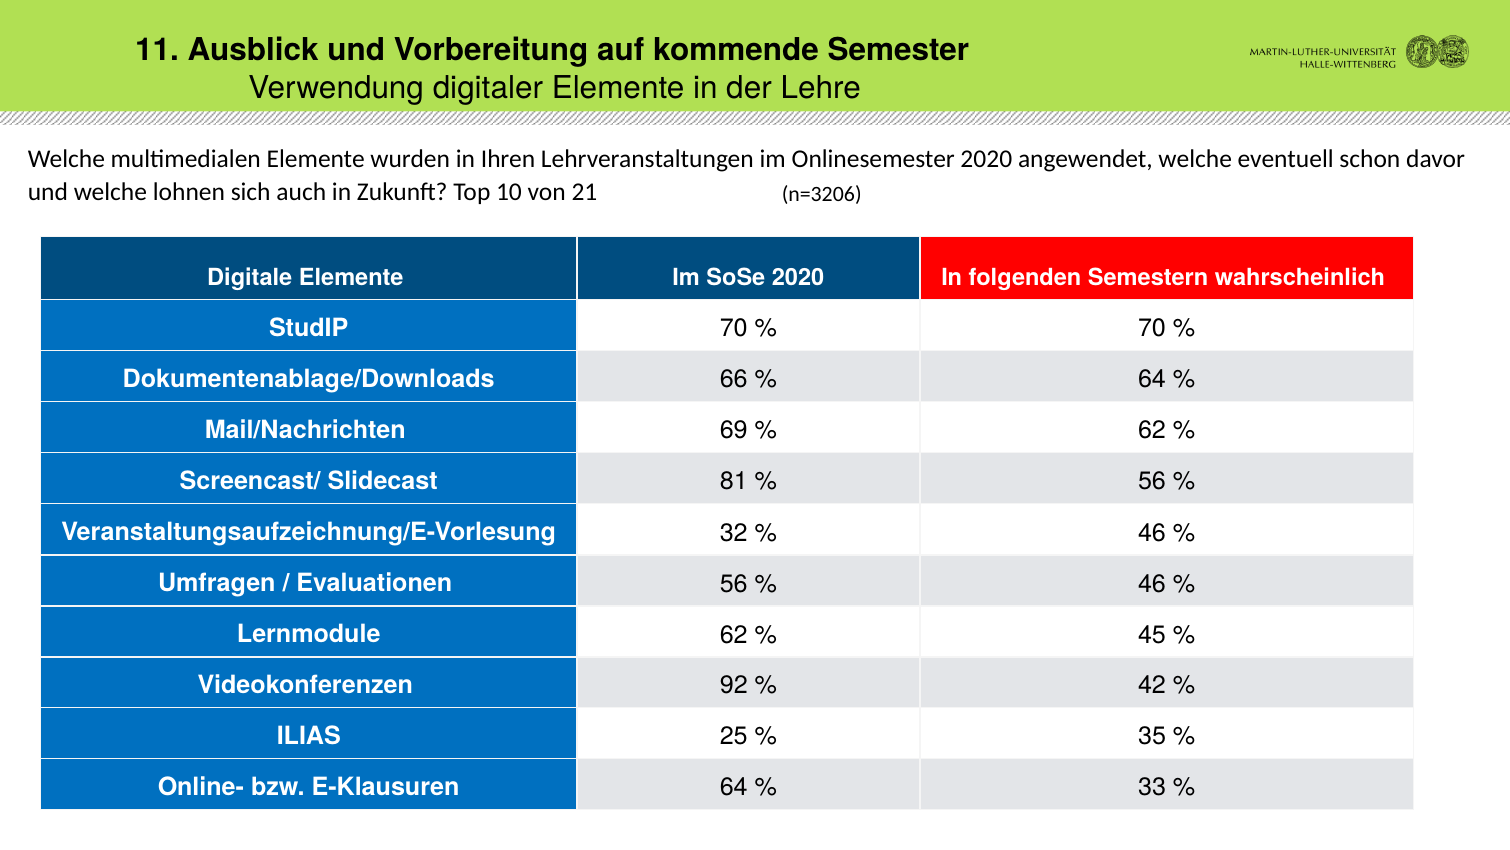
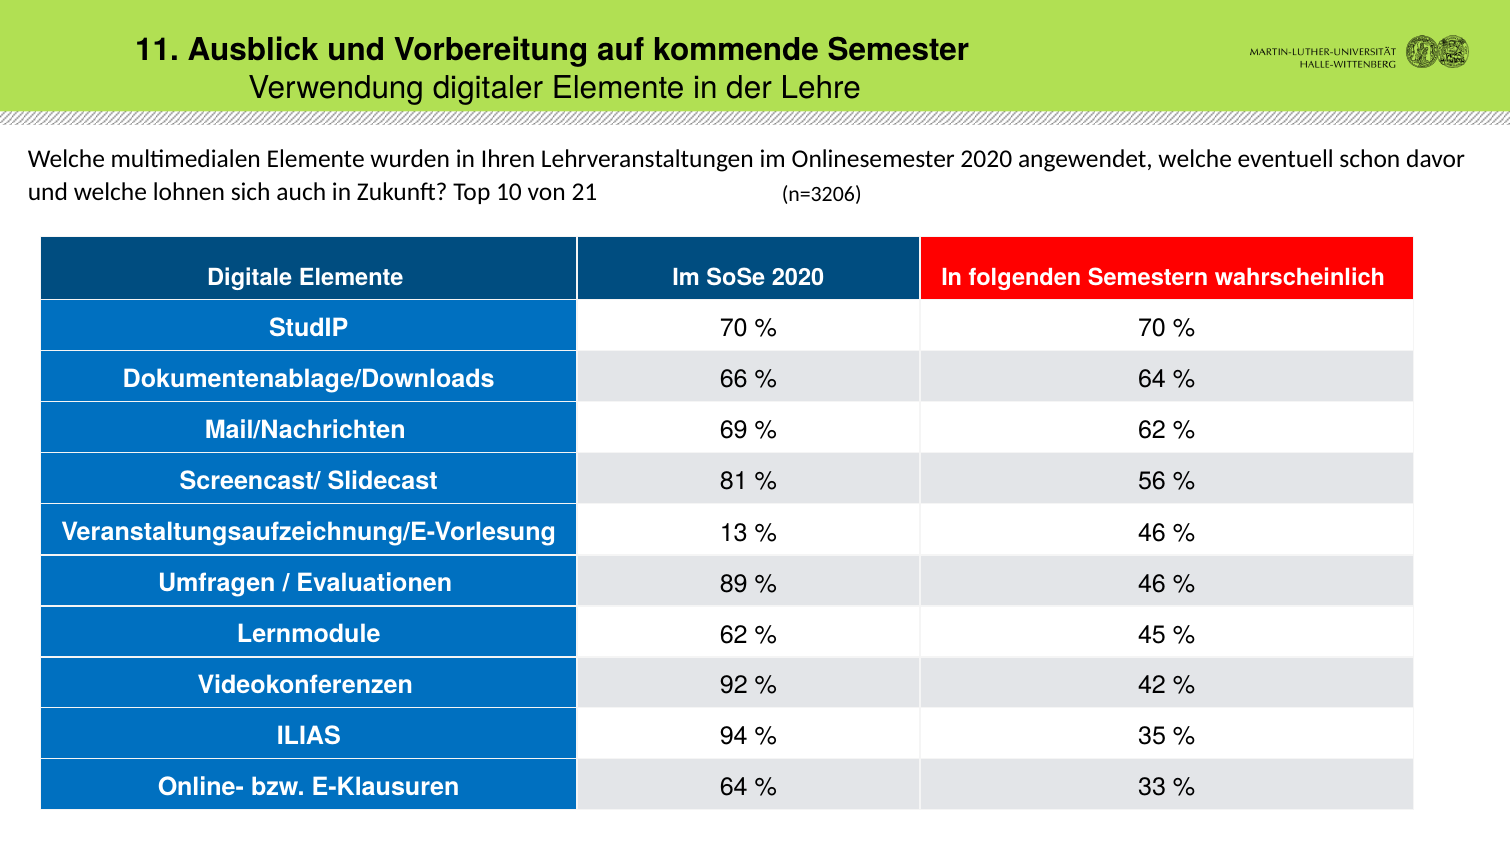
32: 32 -> 13 (734, 532)
Evaluationen 56: 56 -> 89 (734, 583)
25: 25 -> 94 (734, 736)
